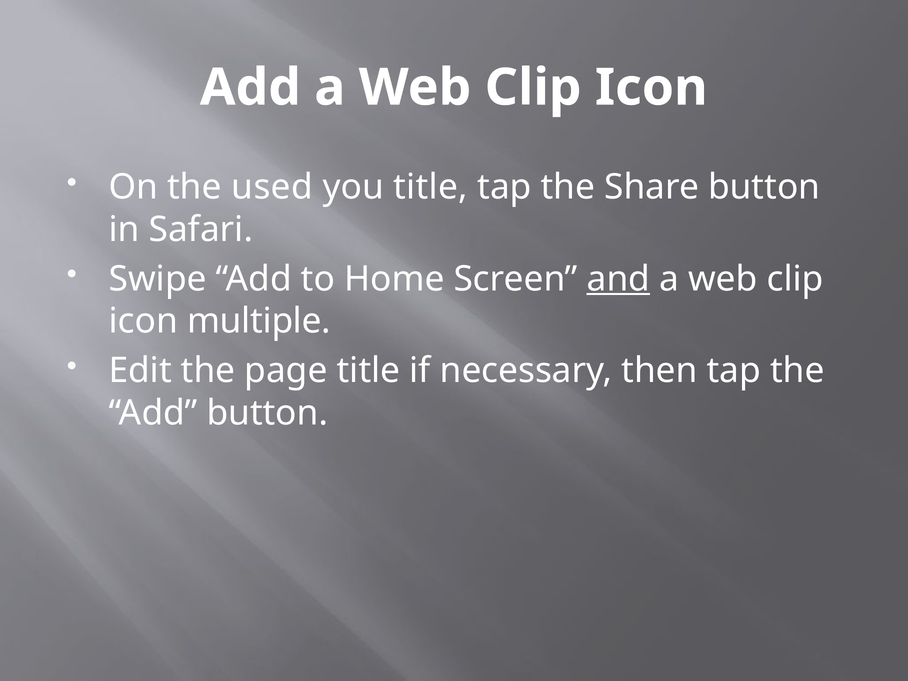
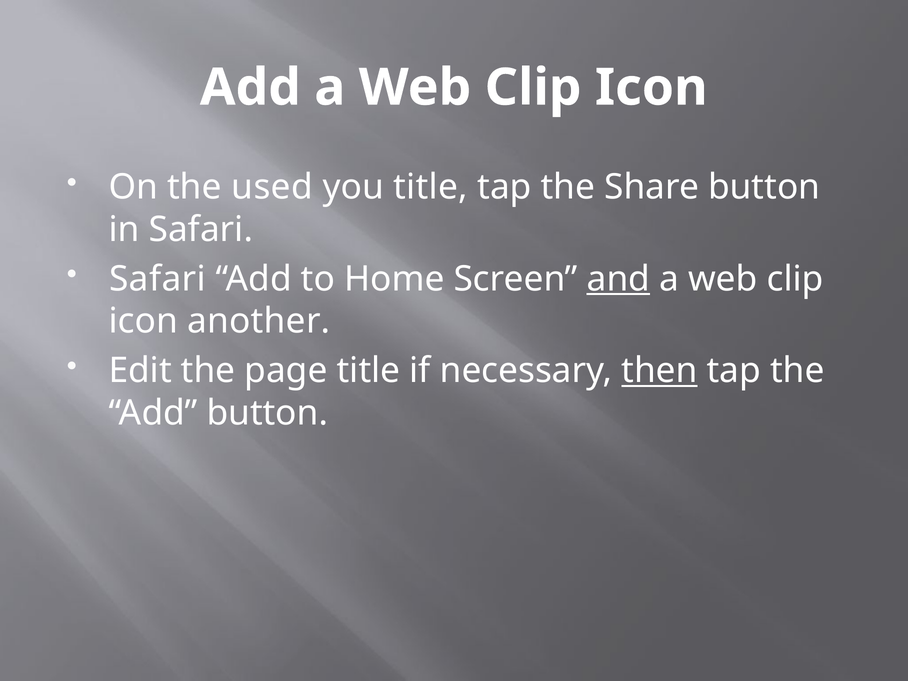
Swipe: Swipe -> Safari (158, 279)
multiple: multiple -> another (259, 321)
then underline: none -> present (660, 371)
